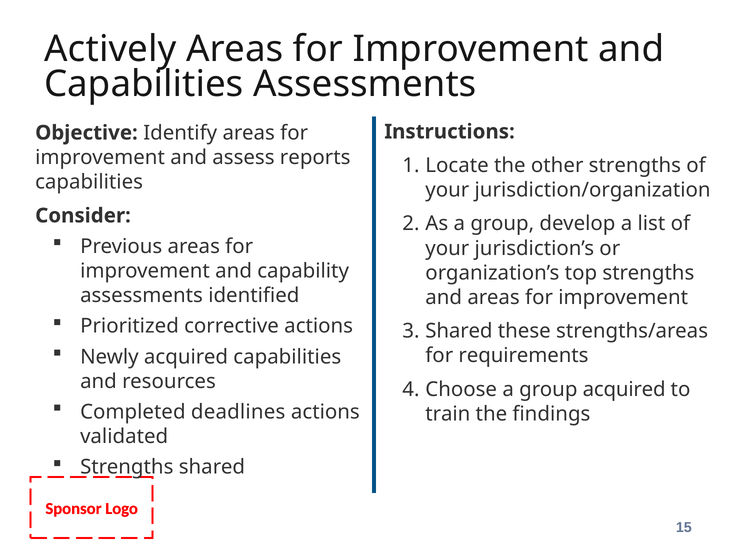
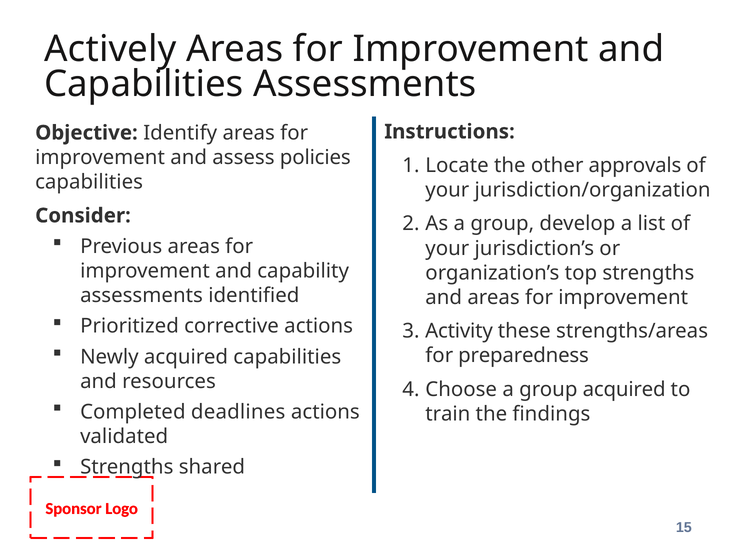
reports: reports -> policies (315, 157)
other strengths: strengths -> approvals (635, 165)
Shared: Shared -> Activity (459, 331)
requirements: requirements -> preparedness (524, 356)
